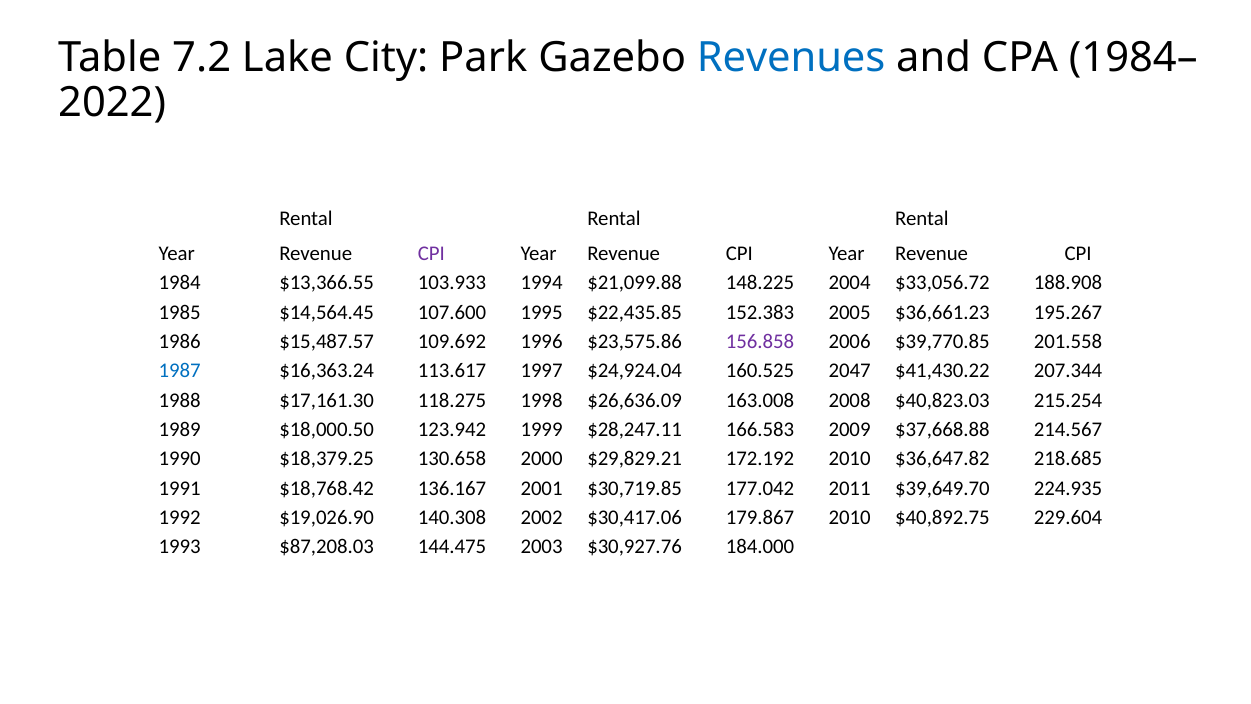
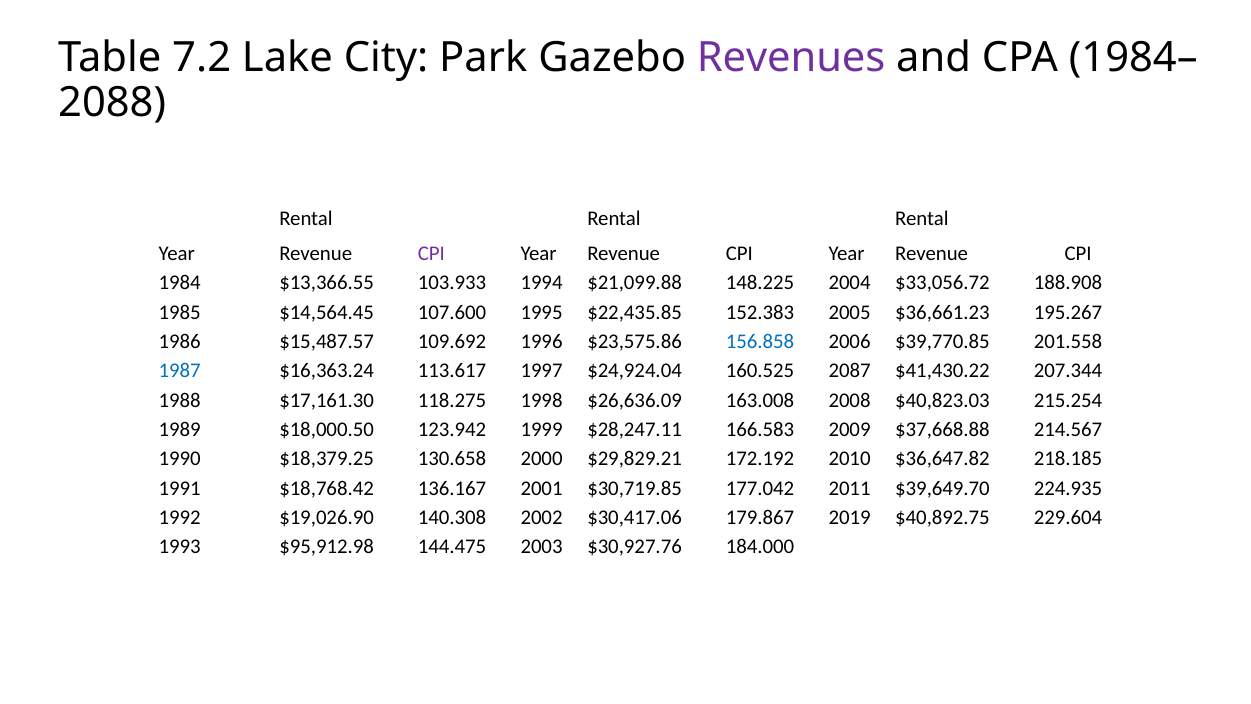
Revenues colour: blue -> purple (791, 58)
2022: 2022 -> 2088 (112, 103)
156.858 colour: purple -> blue (760, 341)
2047: 2047 -> 2087 (850, 371)
218.685: 218.685 -> 218.185 (1068, 459)
179.867 2010: 2010 -> 2019 (850, 517)
$87,208.03: $87,208.03 -> $95,912.98 (327, 547)
